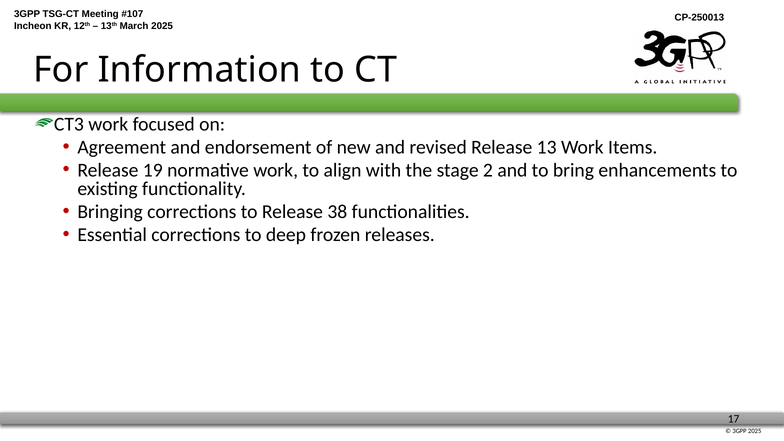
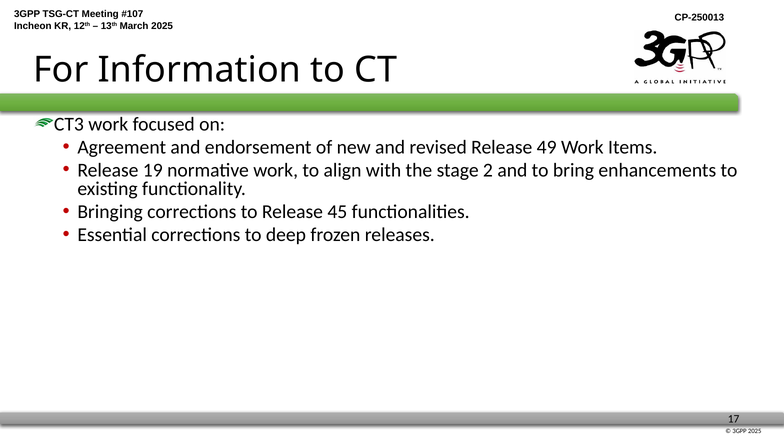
13: 13 -> 49 (547, 147)
38: 38 -> 45 (337, 212)
